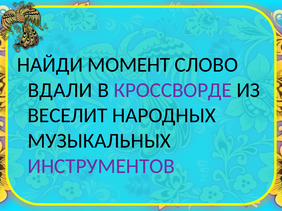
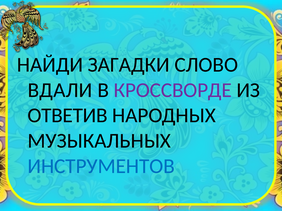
МОМЕНТ: МОМЕНТ -> ЗАГАДКИ (129, 65)
ВЕСЕЛИТ: ВЕСЕЛИТ -> ОТВЕТИВ (68, 116)
ИНСТРУМЕНТОВ colour: purple -> blue (101, 166)
